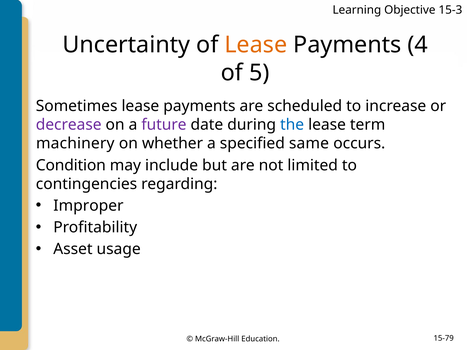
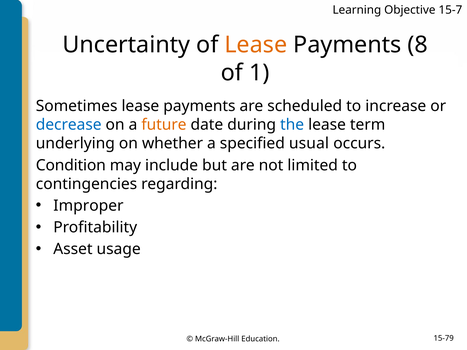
15-3: 15-3 -> 15-7 (450, 10)
4: 4 -> 8 (418, 45)
5: 5 -> 1 (259, 73)
decrease colour: purple -> blue (69, 125)
future colour: purple -> orange (164, 125)
machinery: machinery -> underlying (75, 144)
same: same -> usual (309, 144)
